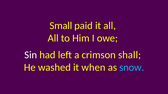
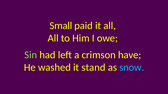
Sin colour: white -> light green (31, 55)
shall: shall -> have (130, 55)
when: when -> stand (93, 68)
